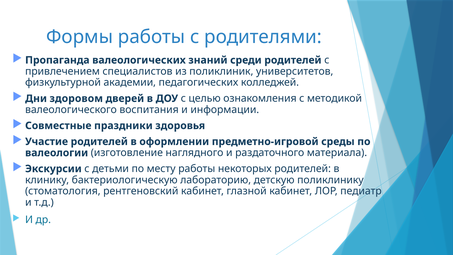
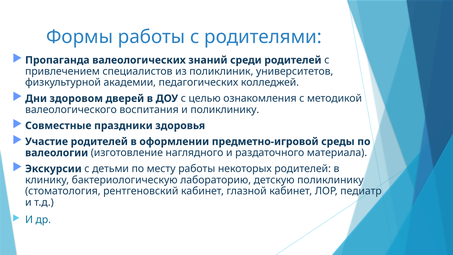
и информации: информации -> поликлинику (225, 110)
